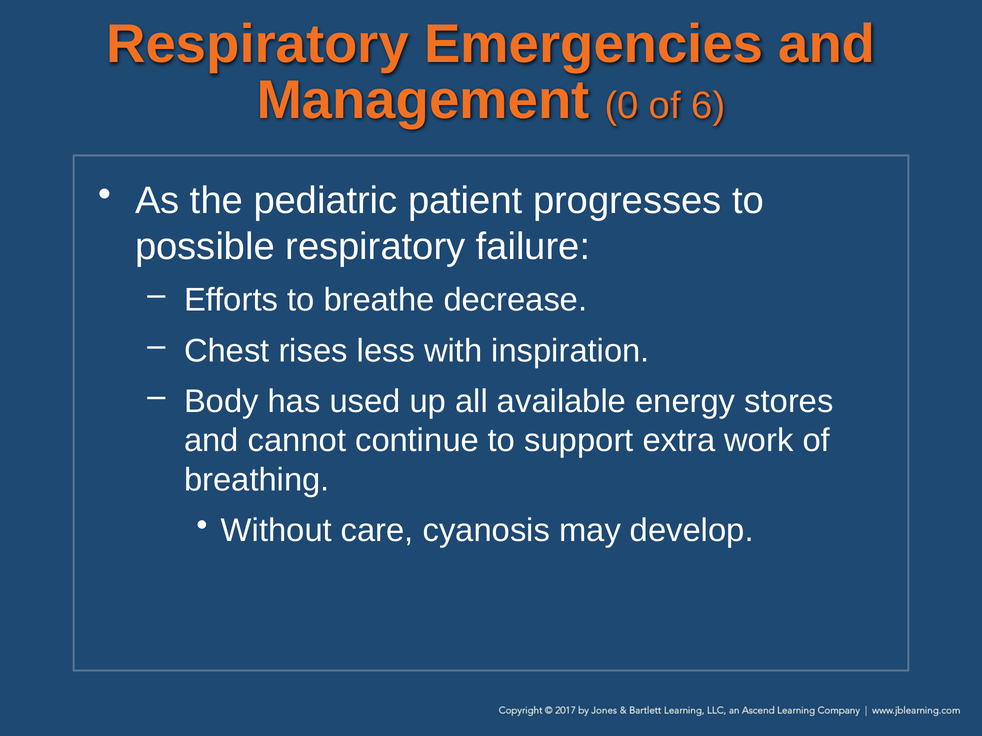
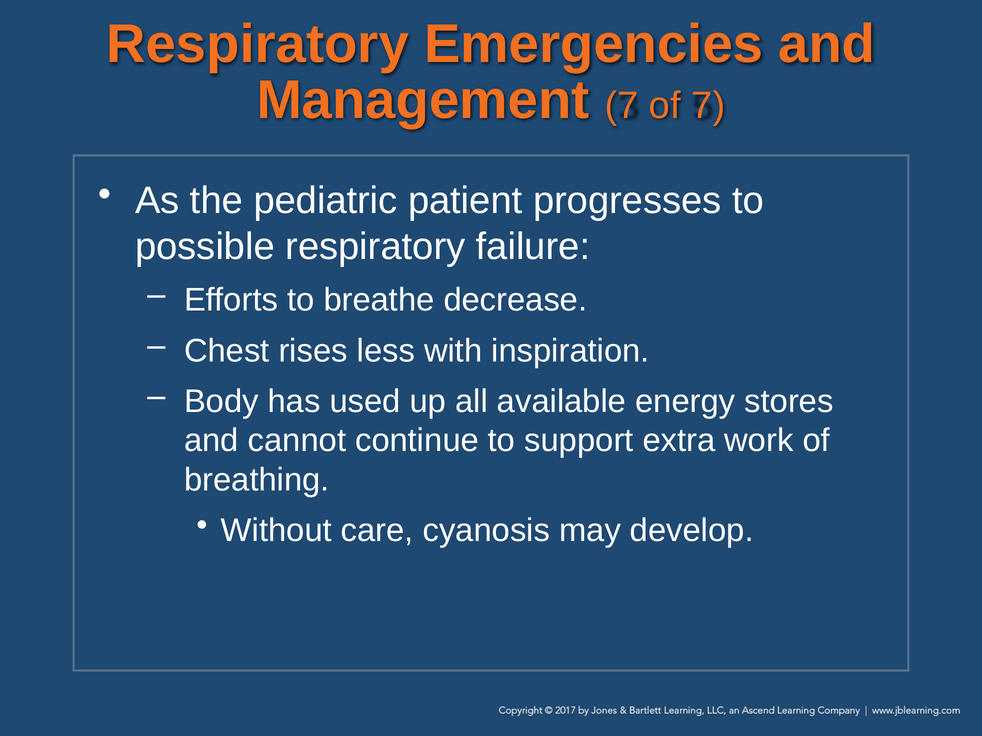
Management 0: 0 -> 7 (622, 106)
of 6: 6 -> 7 (708, 106)
